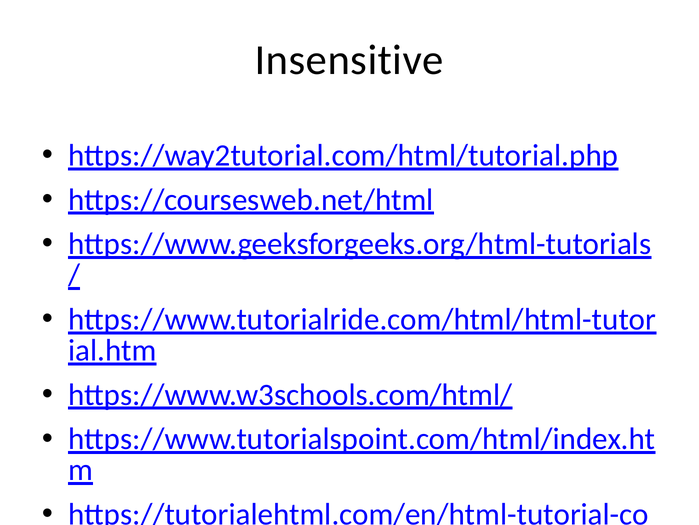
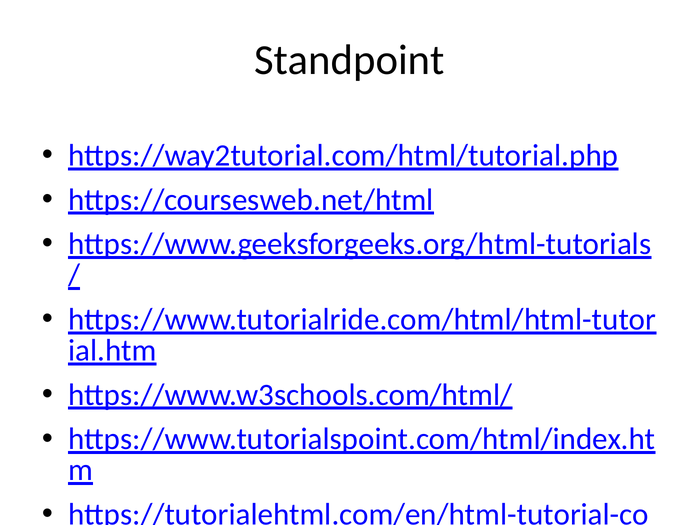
Insensitive: Insensitive -> Standpoint (349, 60)
